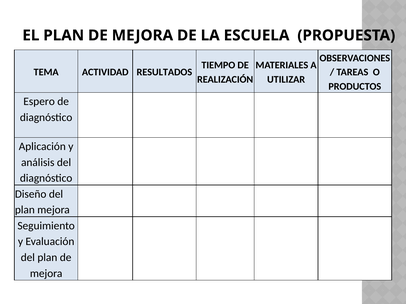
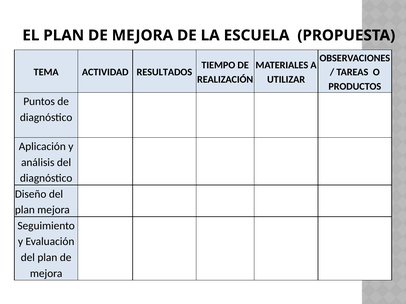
Espero: Espero -> Puntos (39, 102)
